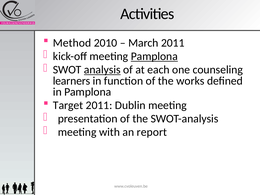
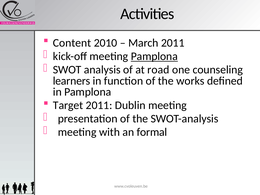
Method: Method -> Content (72, 43)
analysis underline: present -> none (102, 70)
each: each -> road (158, 70)
report: report -> formal (152, 132)
